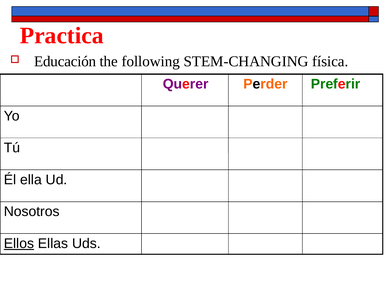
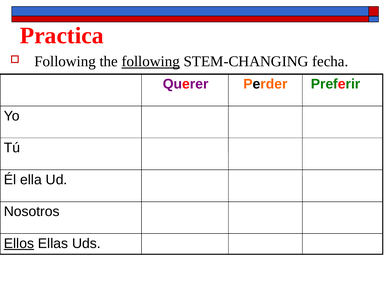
Educación: Educación -> Following (65, 61)
following underline: none -> present (151, 61)
física: física -> fecha (330, 61)
